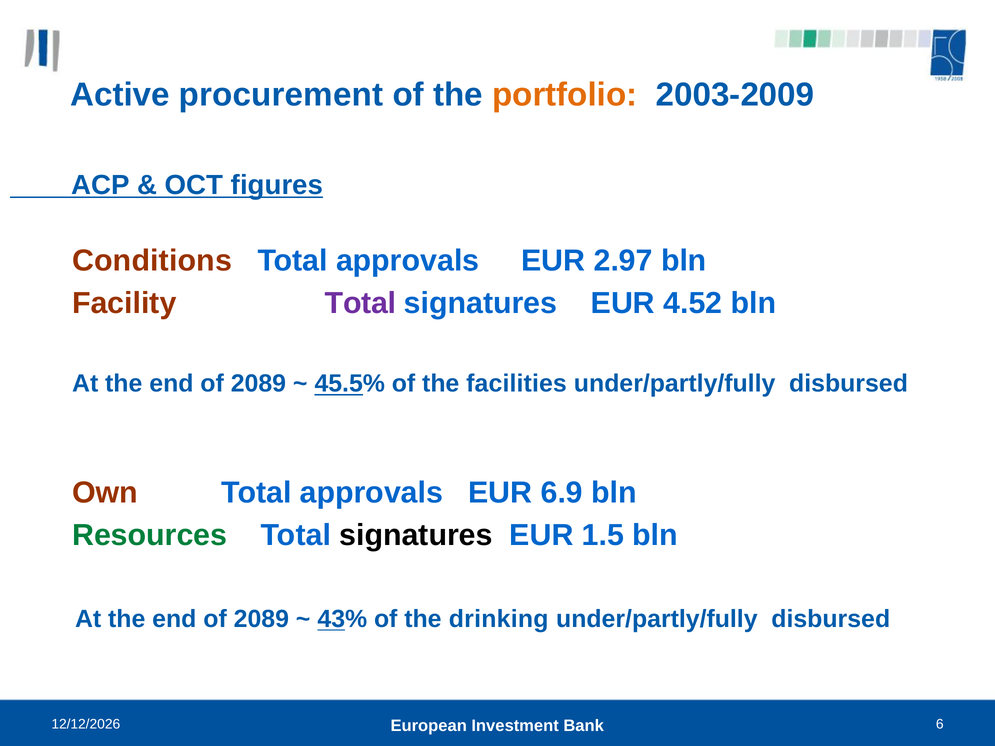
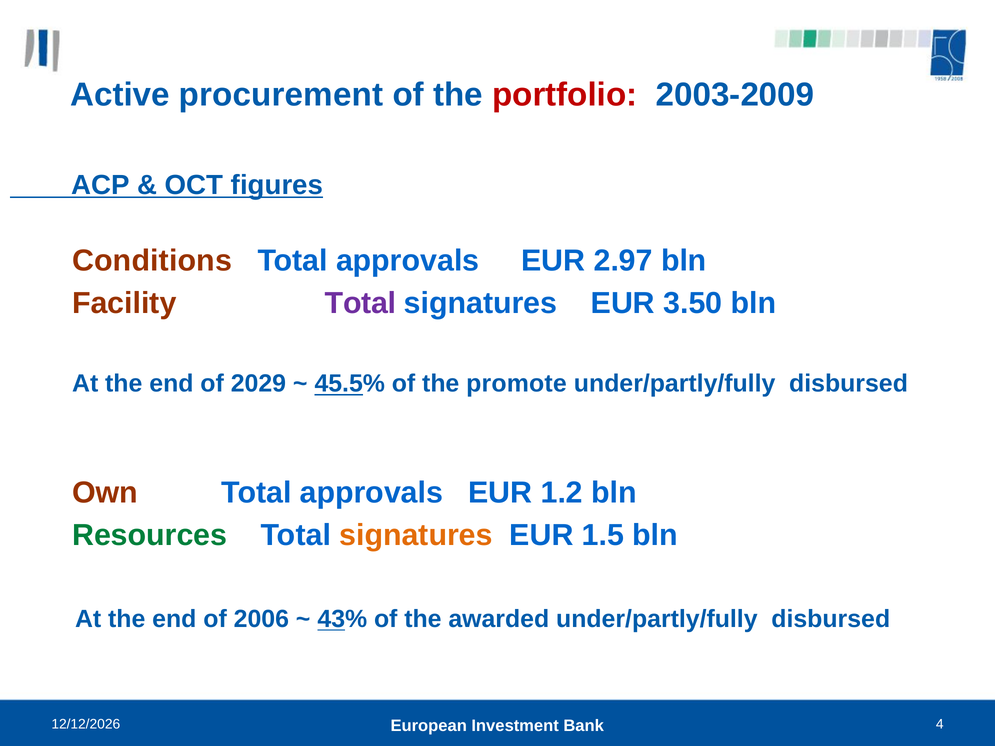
portfolio colour: orange -> red (565, 95)
4.52: 4.52 -> 3.50 (693, 303)
2089: 2089 -> 2029 (258, 384)
facilities: facilities -> promote (516, 384)
6.9: 6.9 -> 1.2 (562, 493)
signatures colour: black -> orange (416, 536)
2089: 2089 -> 2006 (261, 619)
drinking: drinking -> awarded (499, 619)
6: 6 -> 4 (940, 724)
